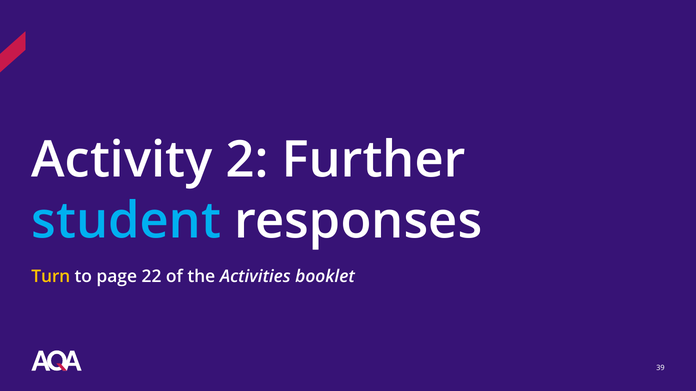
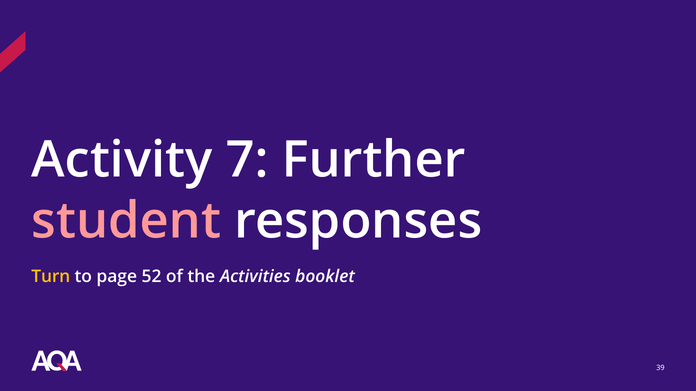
2: 2 -> 7 (247, 160)
student colour: light blue -> pink (126, 221)
22: 22 -> 52 (152, 277)
